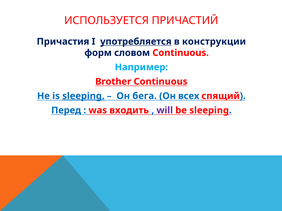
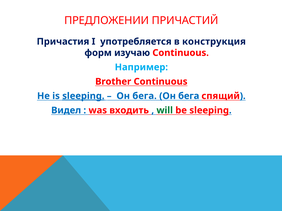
ИСПОЛЬЗУЕТСЯ: ИСПОЛЬЗУЕТСЯ -> ПРЕДЛОЖЕНИИ (107, 20)
употребляется underline: present -> none (136, 42)
конструкции: конструкции -> конструкция (214, 42)
словом: словом -> изучаю (132, 53)
всех: всех -> бега (189, 96)
Перед: Перед -> Видел (66, 111)
will colour: purple -> green (165, 111)
